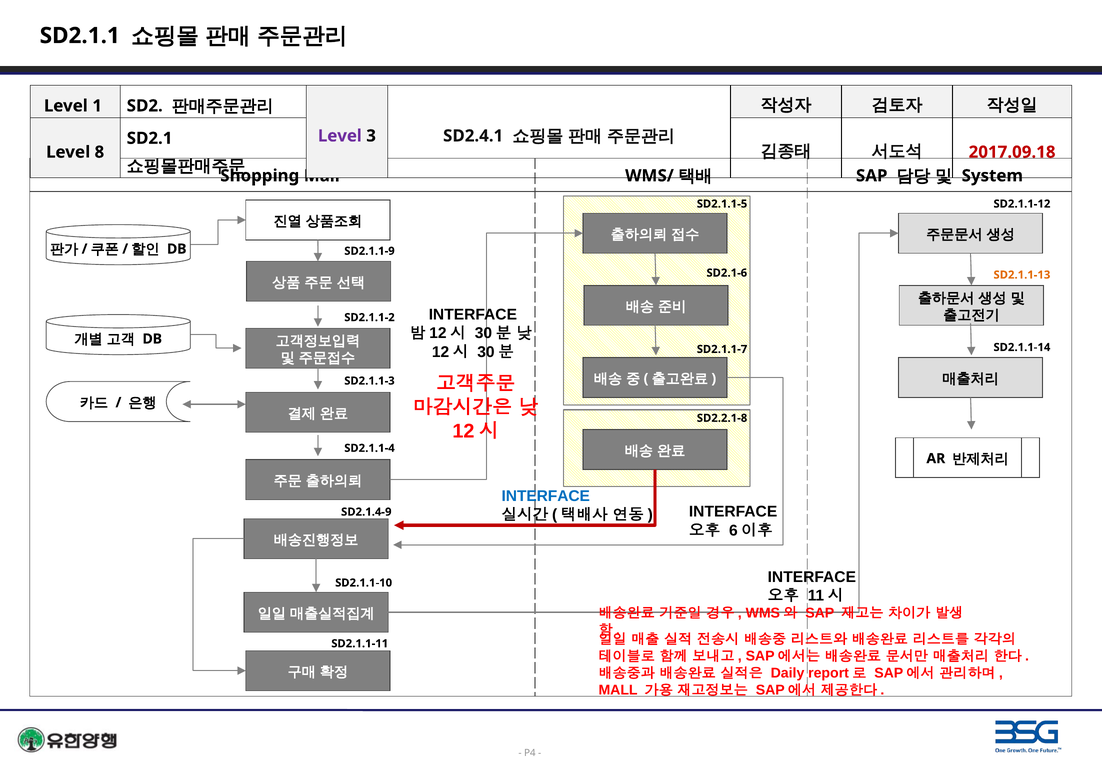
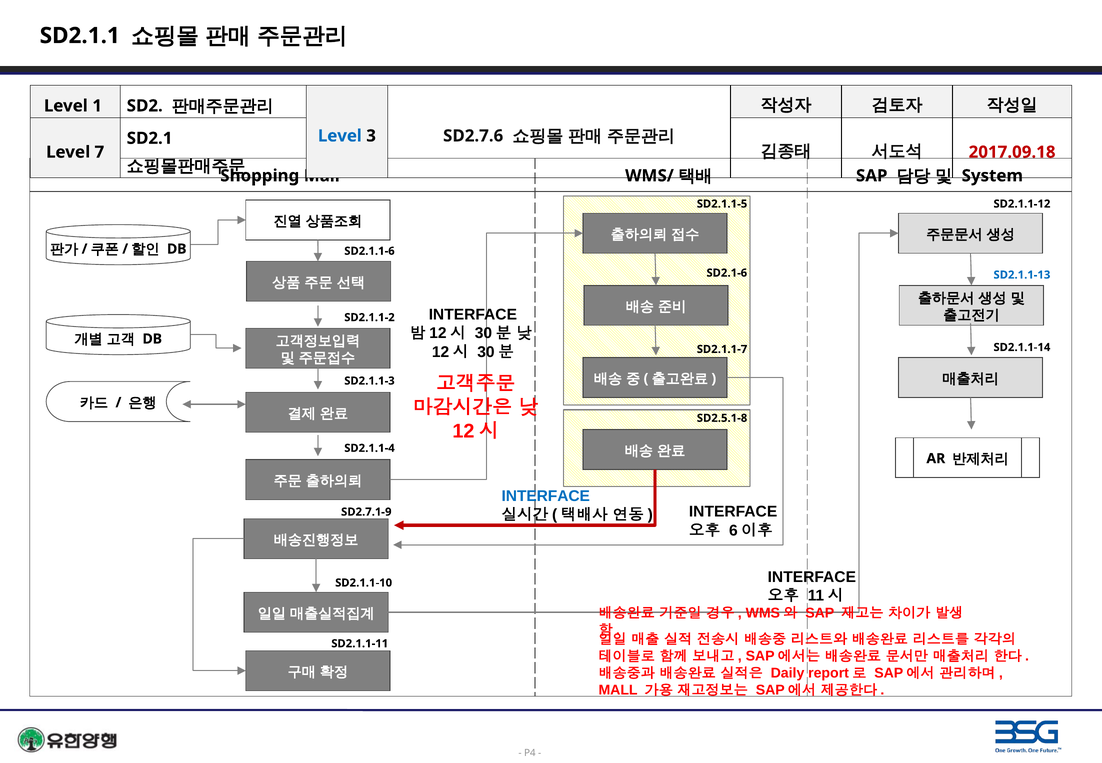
Level colour: purple -> blue (340, 136)
SD2.4.1: SD2.4.1 -> SD2.7.6 (473, 136)
8: 8 -> 7 (99, 152)
SD2.1.1-9: SD2.1.1-9 -> SD2.1.1-6 (369, 251)
SD2.1.1-13 colour: orange -> blue (1022, 275)
SD2.2.1-8: SD2.2.1-8 -> SD2.5.1-8 (722, 418)
SD2.1.4-9: SD2.1.4-9 -> SD2.7.1-9 (366, 512)
